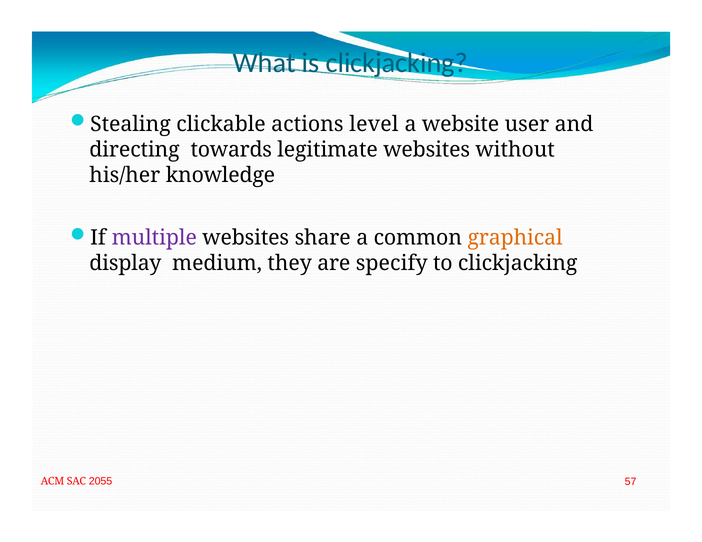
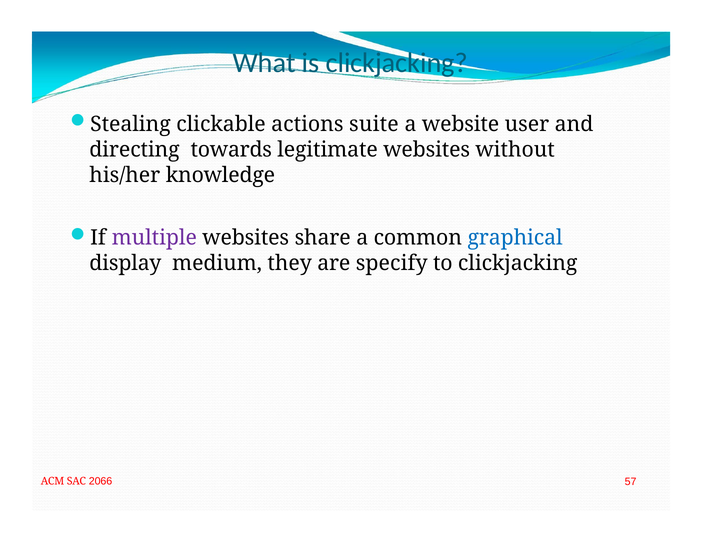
level: level -> suite (374, 124)
graphical colour: orange -> blue (515, 238)
2055: 2055 -> 2066 (101, 482)
